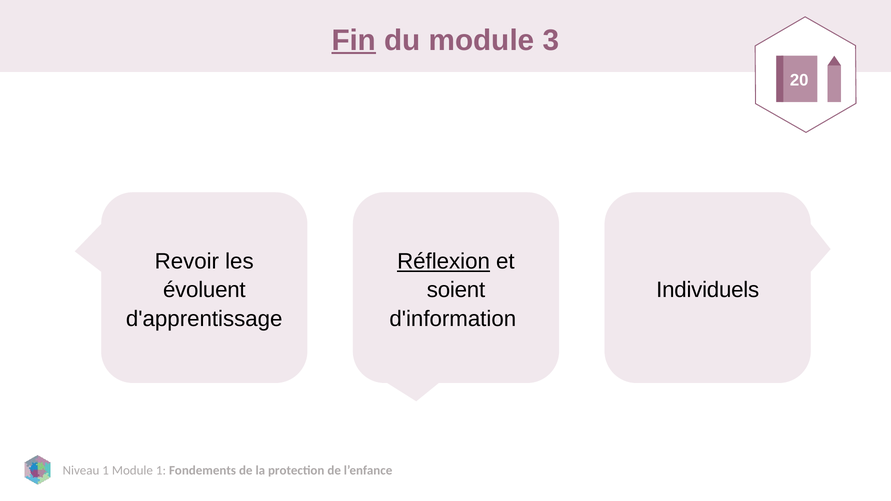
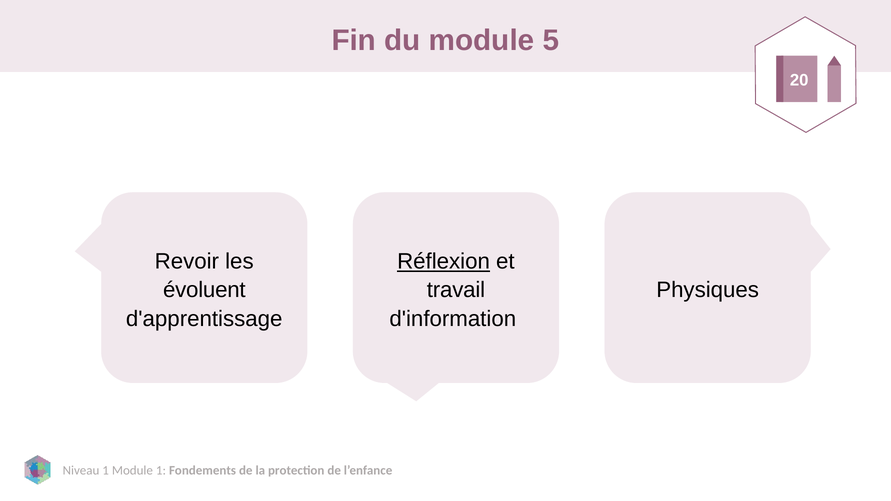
Fin underline: present -> none (354, 40)
3: 3 -> 5 (551, 40)
soient: soient -> travail (456, 290)
Individuels: Individuels -> Physiques (708, 290)
